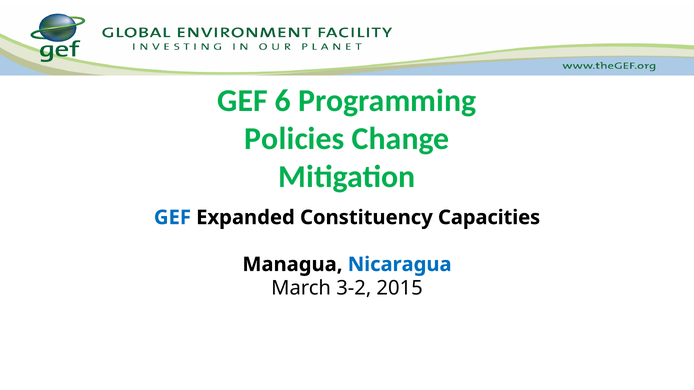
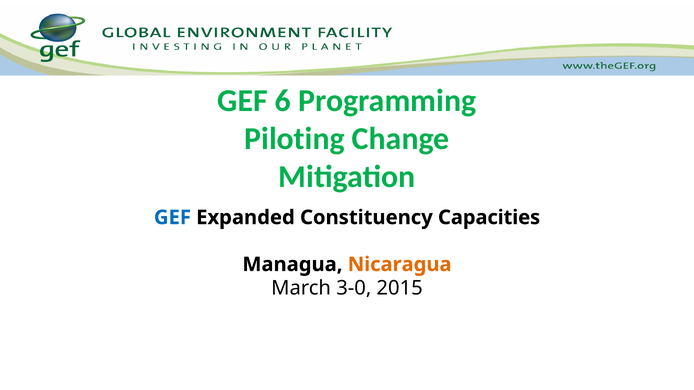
Policies: Policies -> Piloting (295, 139)
Nicaragua colour: blue -> orange (400, 265)
3-2: 3-2 -> 3-0 (354, 288)
